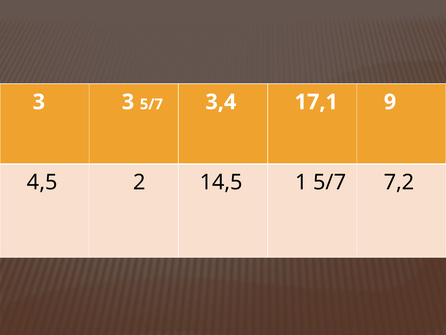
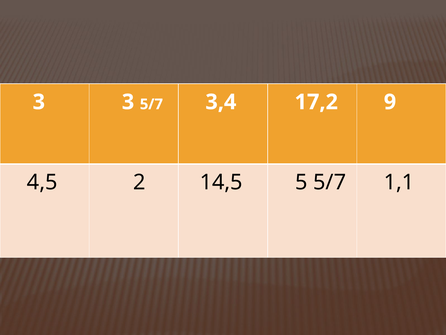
17,1: 17,1 -> 17,2 (316, 102)
1: 1 -> 5 (301, 182)
7,2: 7,2 -> 1,1 (399, 182)
